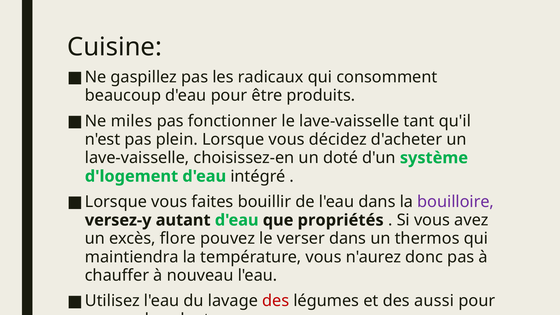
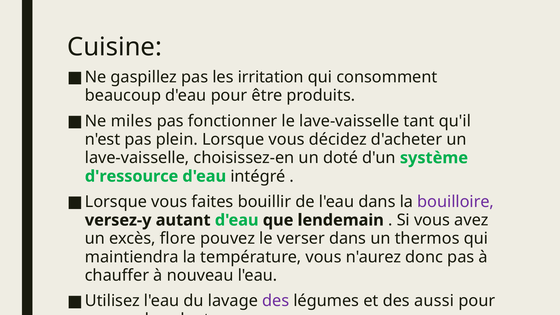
radicaux: radicaux -> irritation (271, 77)
d'logement: d'logement -> d'ressource (132, 176)
propriétés: propriétés -> lendemain (341, 220)
des colour: red -> purple (276, 301)
